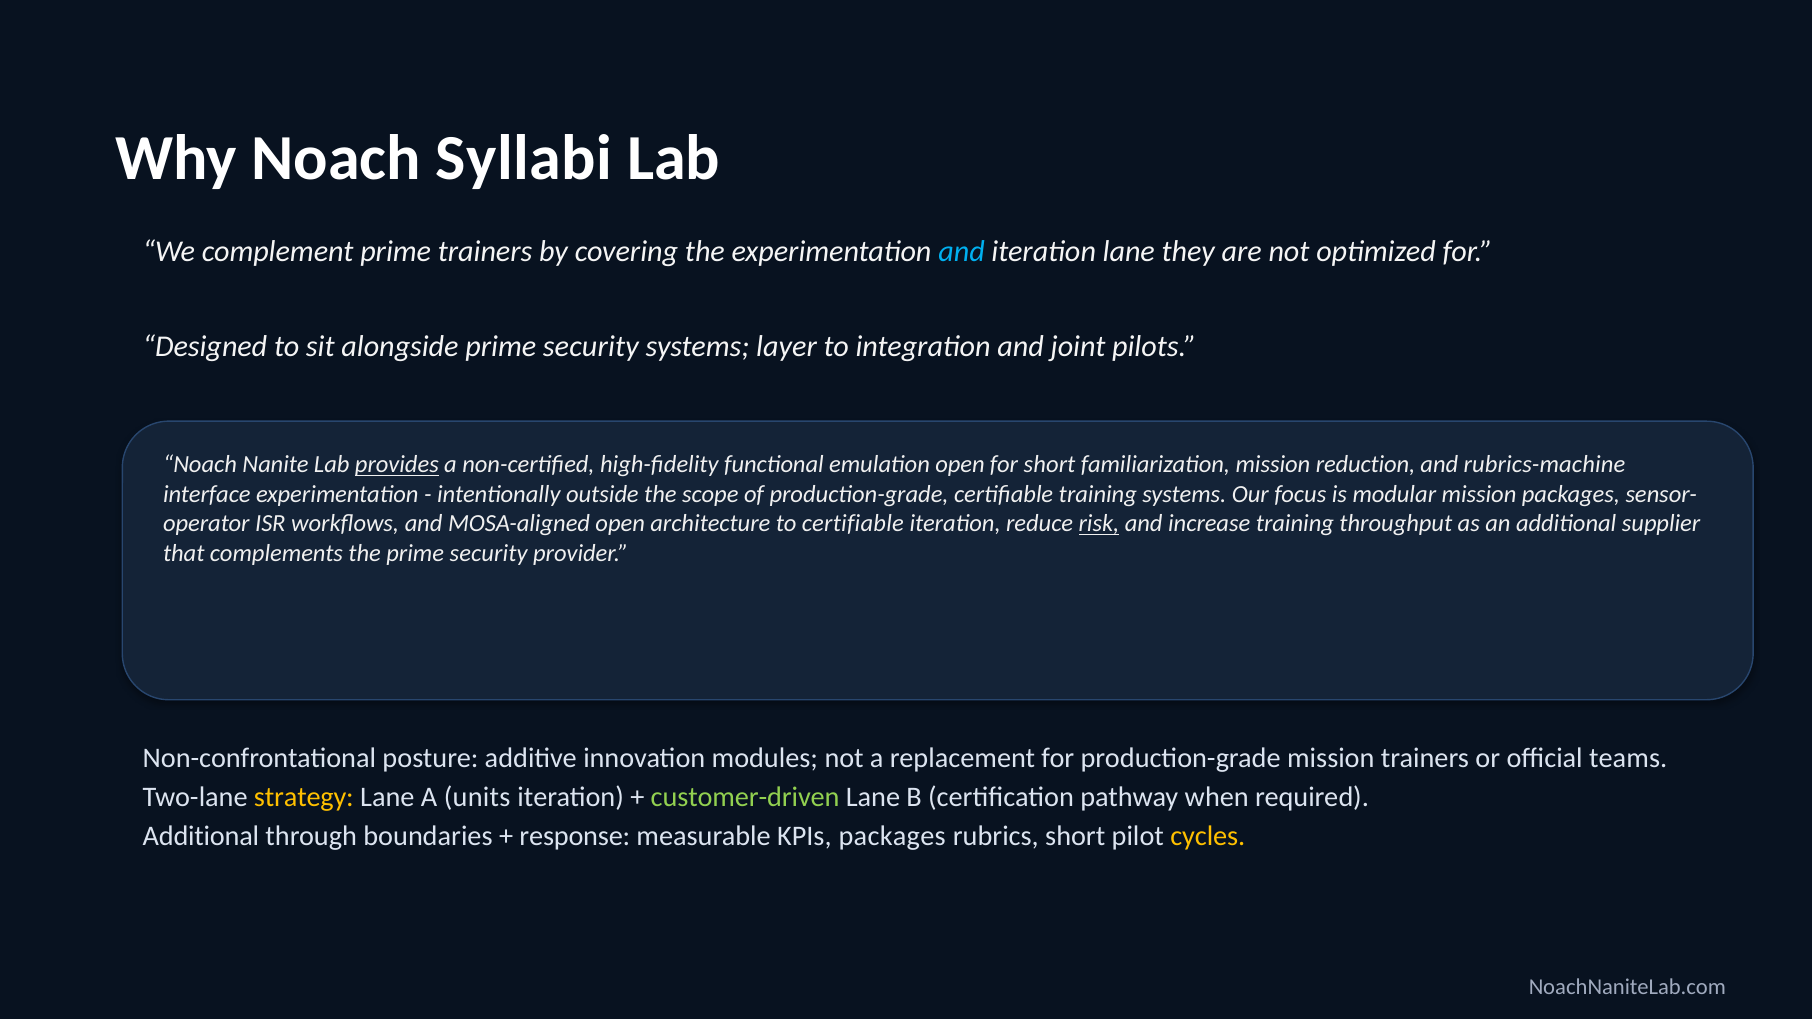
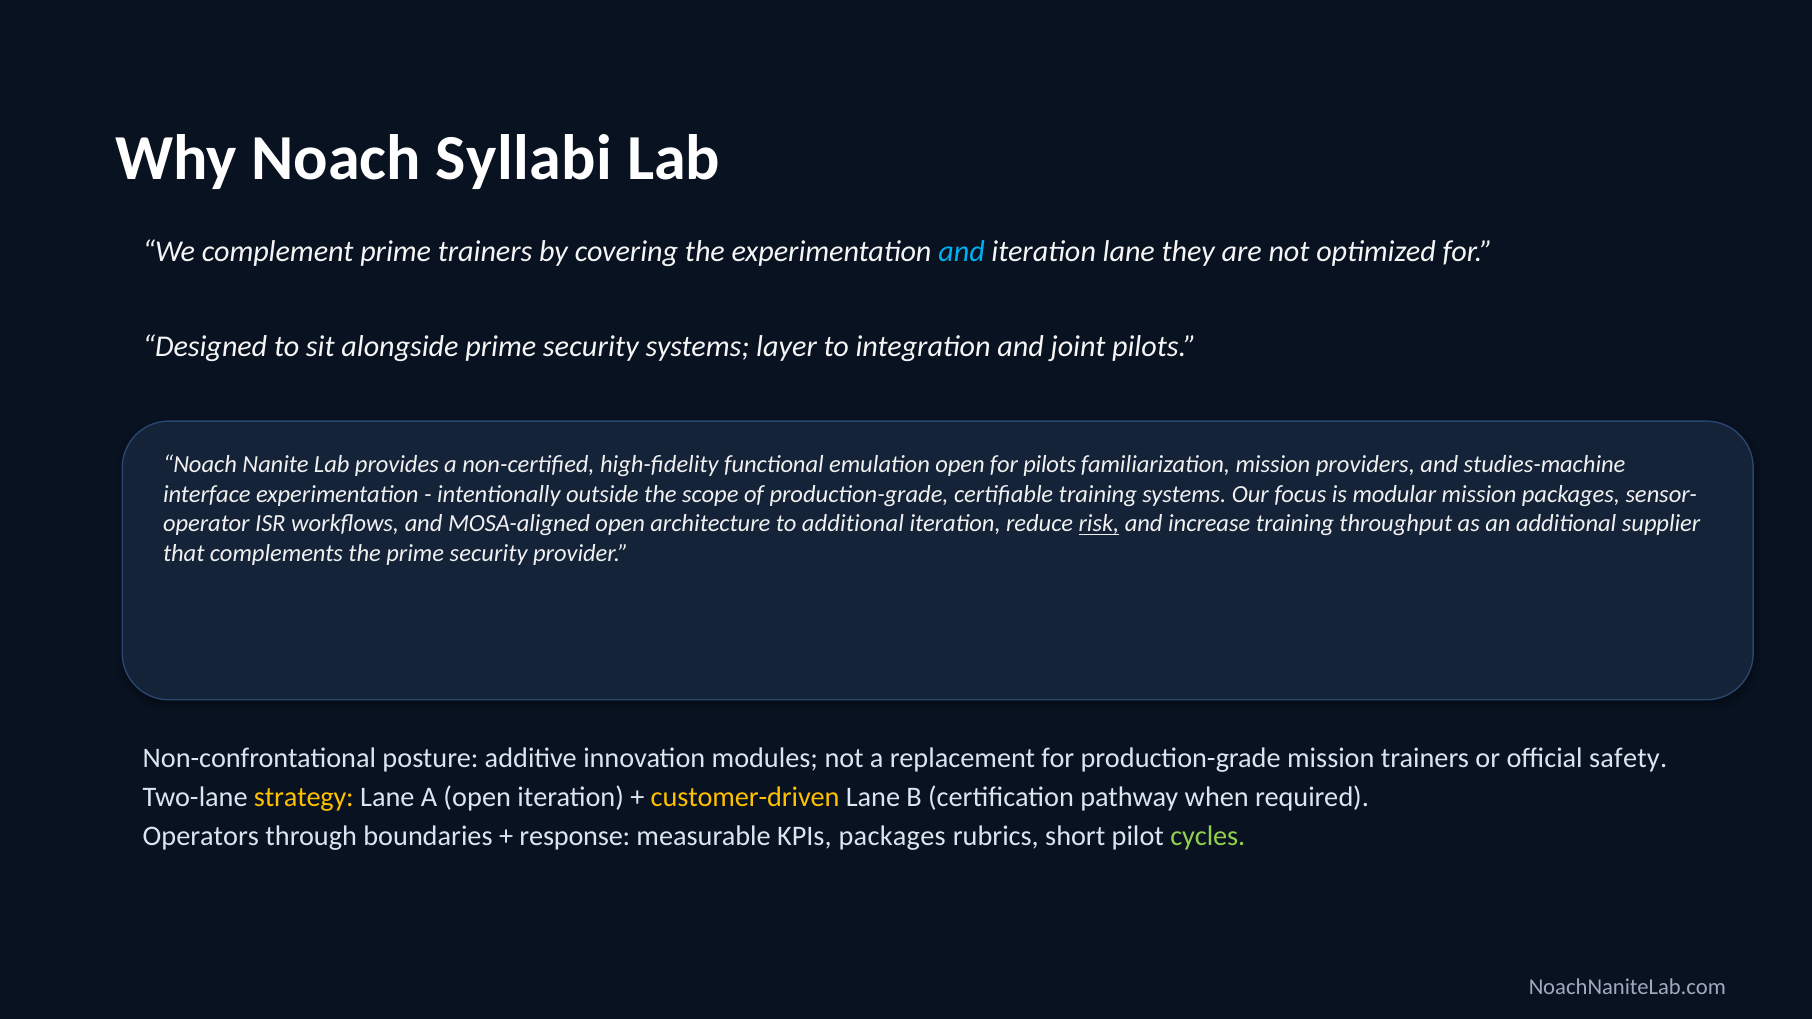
provides underline: present -> none (397, 465)
for short: short -> pilots (1050, 465)
reduction: reduction -> providers (1365, 465)
rubrics-machine: rubrics-machine -> studies-machine (1545, 465)
to certifiable: certifiable -> additional (853, 524)
teams: teams -> safety (1628, 758)
A units: units -> open (477, 797)
customer-driven colour: light green -> yellow (745, 797)
Additional: Additional -> Operators (201, 836)
cycles colour: yellow -> light green (1208, 836)
